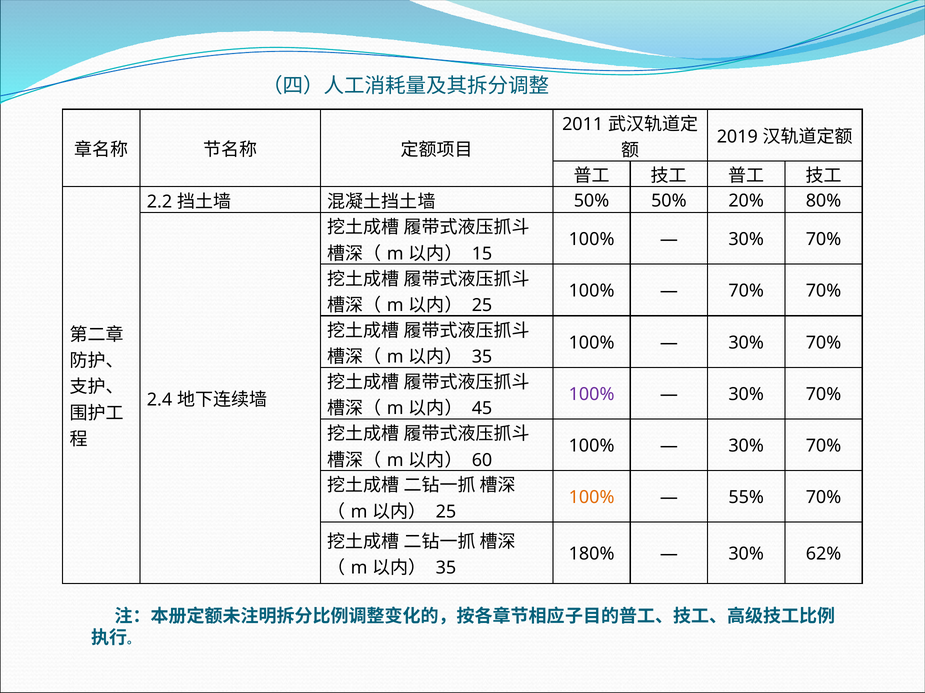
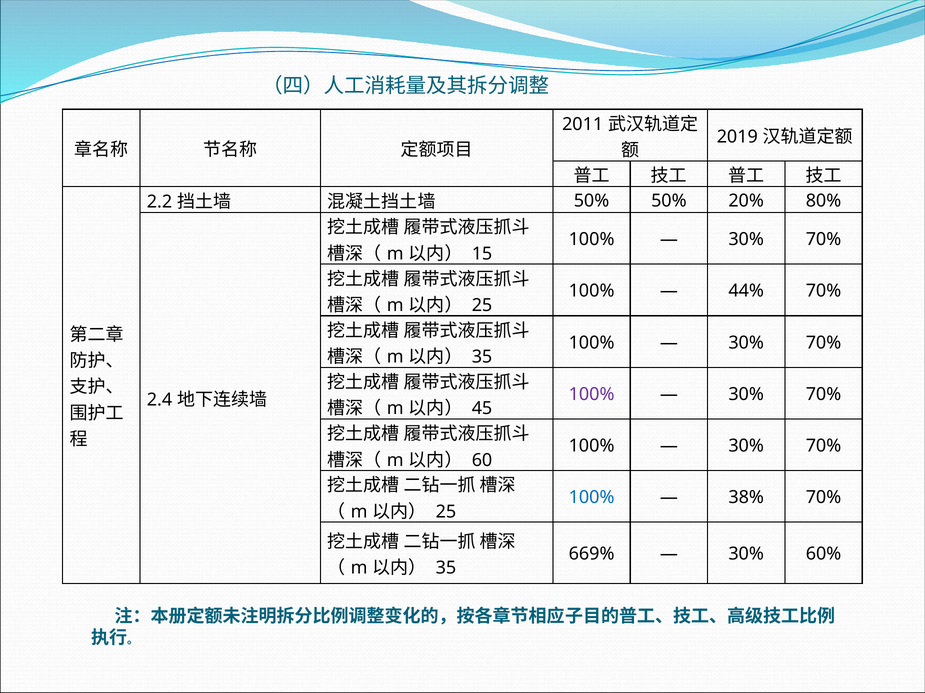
70%: 70% -> 44% (746, 291)
100% colour: orange -> blue (592, 498)
55%: 55% -> 38% (746, 498)
180%: 180% -> 669% (592, 555)
62%: 62% -> 60% (824, 555)
